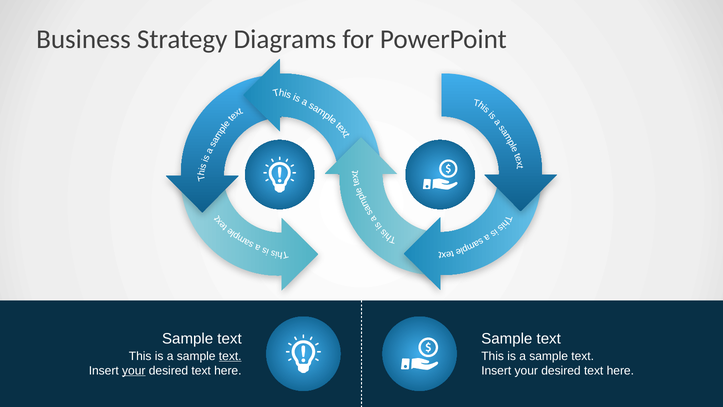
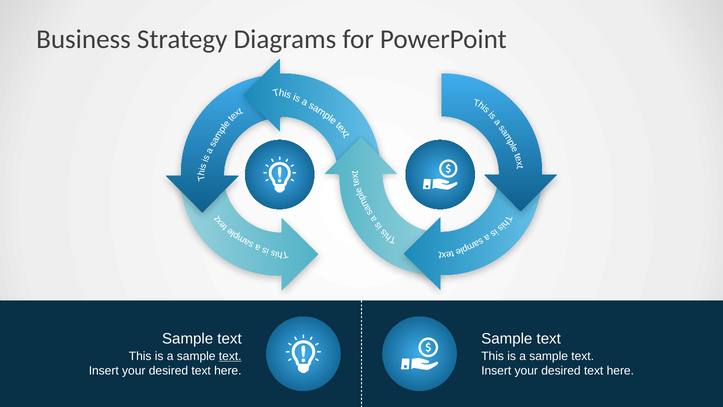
your underline: present -> none (134, 370)
